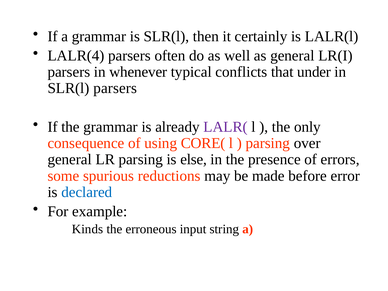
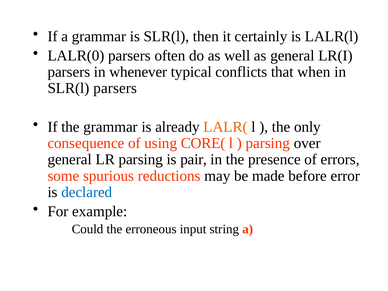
LALR(4: LALR(4 -> LALR(0 (76, 56)
under: under -> when (314, 72)
LALR( colour: purple -> orange (226, 127)
else: else -> pair (194, 160)
Kinds: Kinds -> Could (88, 229)
